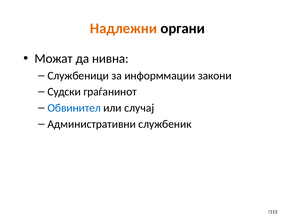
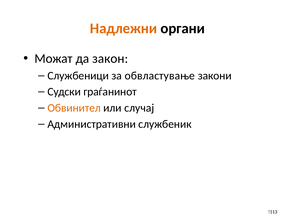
нивна: нивна -> закон (110, 58)
информмации: информмации -> обвластување (160, 75)
Обвинител colour: blue -> orange (74, 108)
